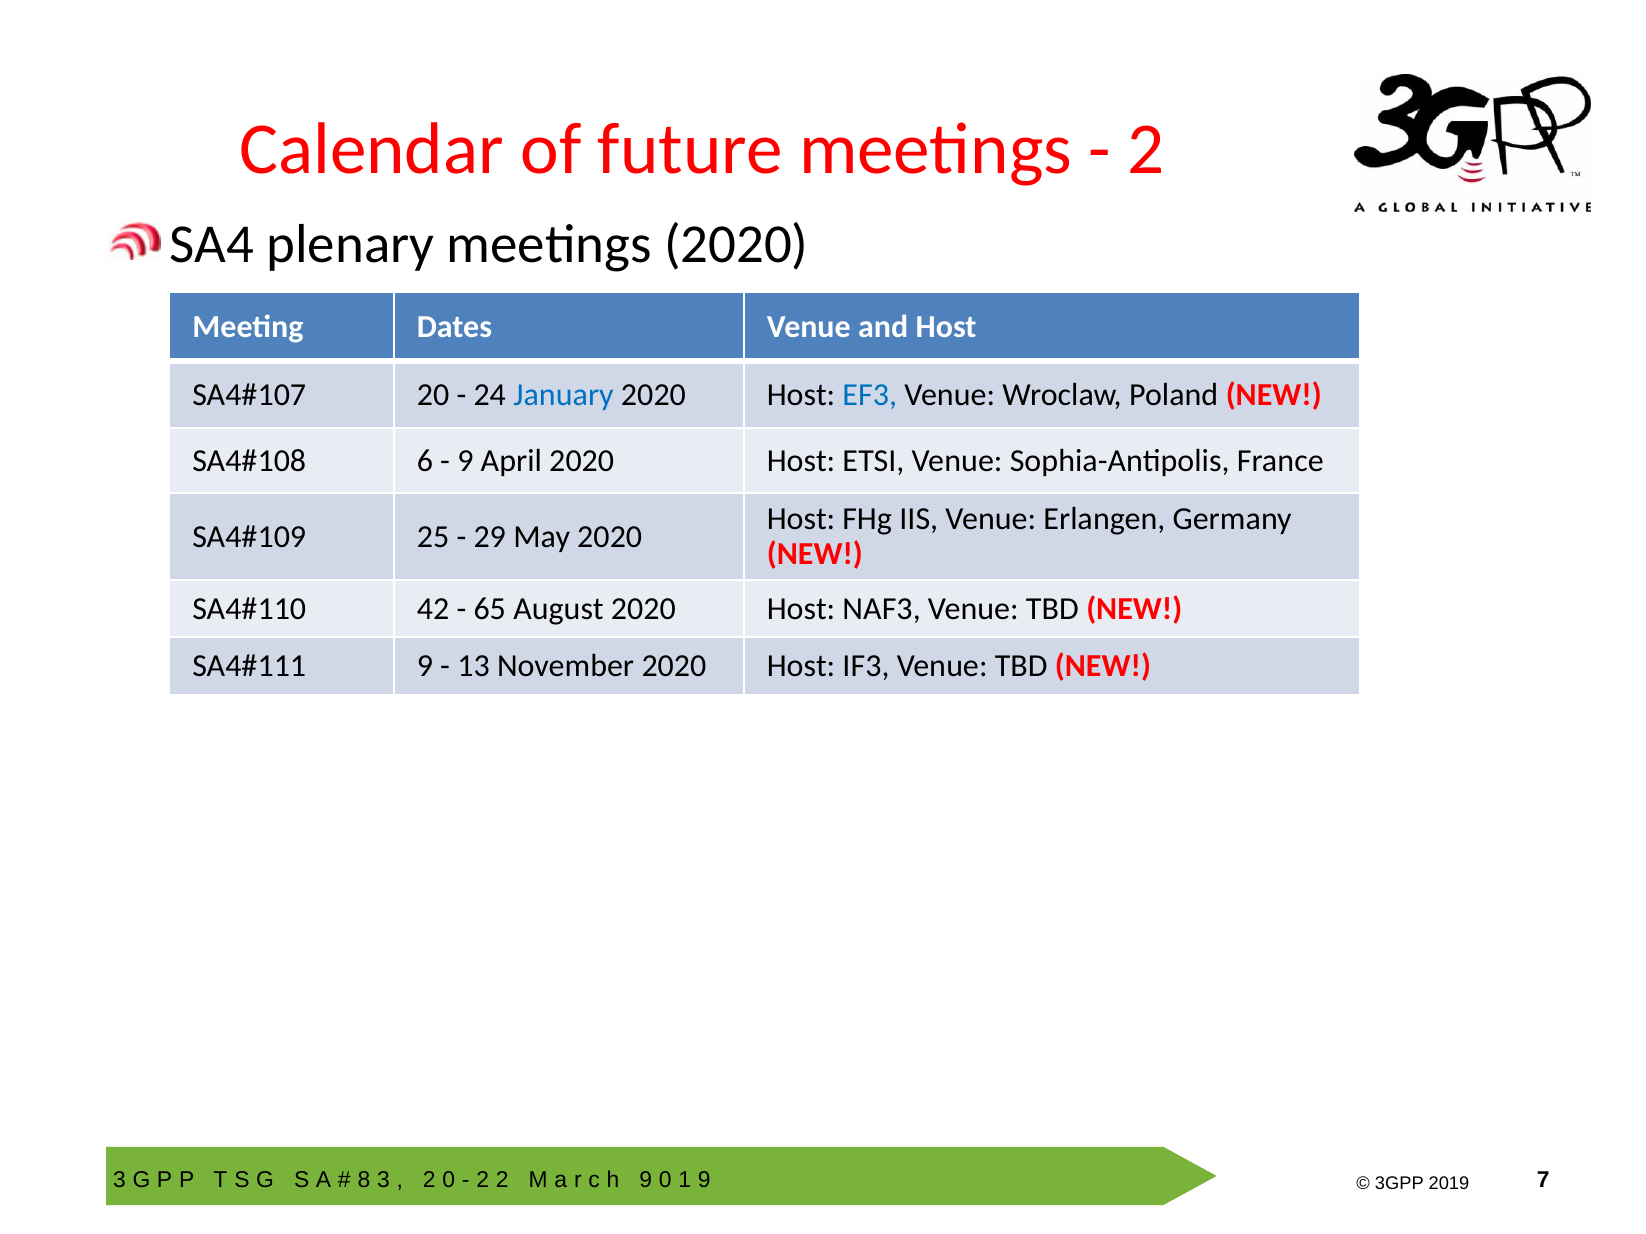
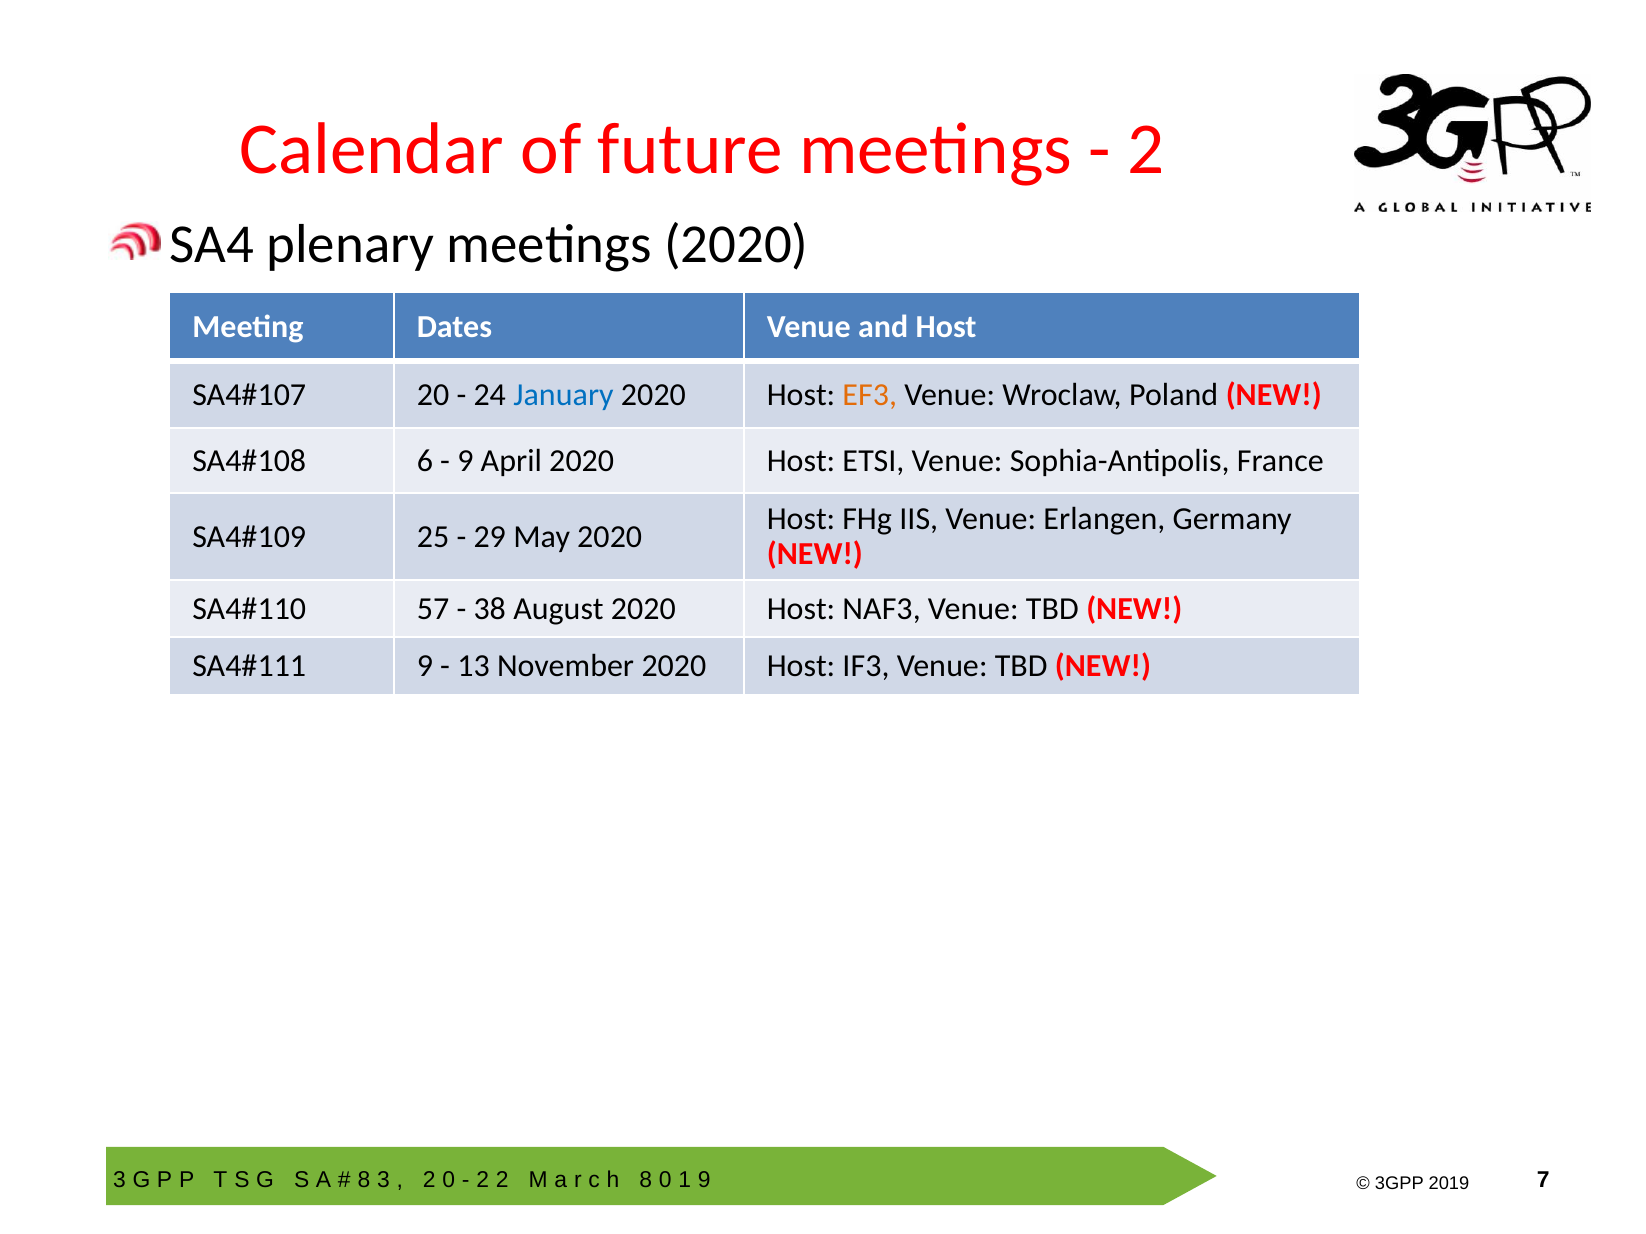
EF3 colour: blue -> orange (870, 395)
42: 42 -> 57 (433, 609)
65: 65 -> 38 (490, 609)
9: 9 -> 8 (646, 1180)
